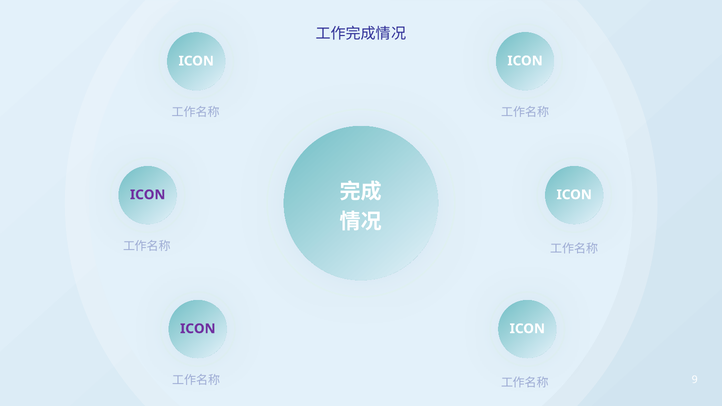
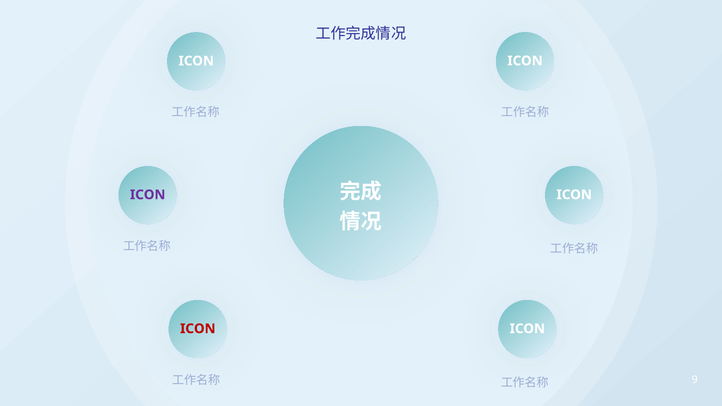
ICON colour: purple -> red (198, 329)
